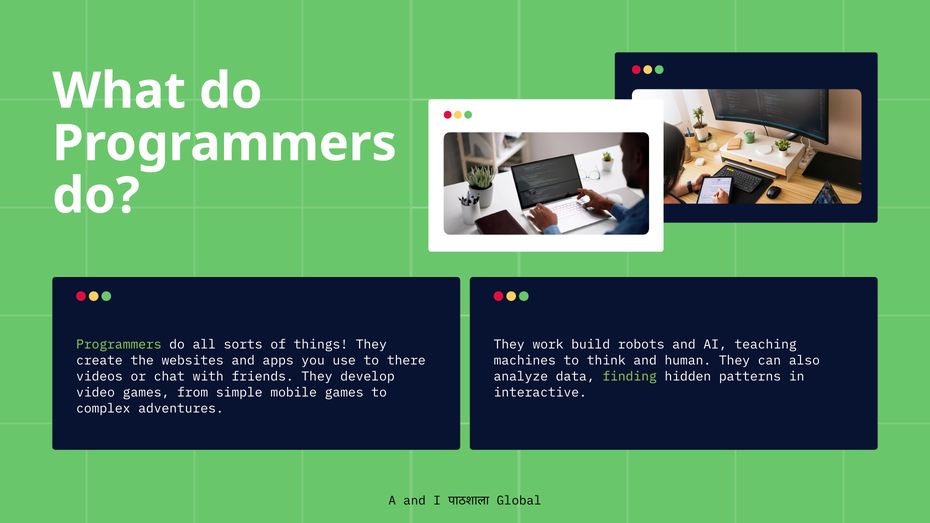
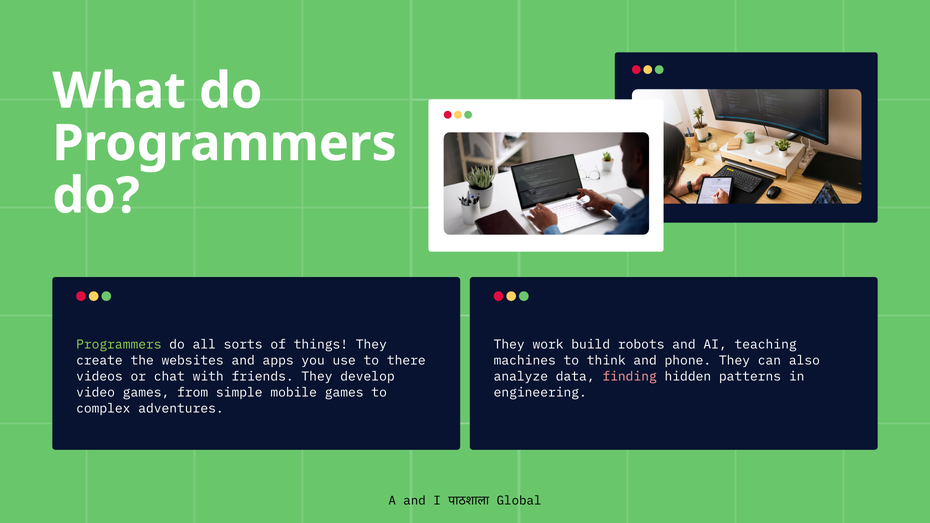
human: human -> phone (688, 361)
finding colour: light green -> pink (630, 377)
interactive: interactive -> engineering (540, 393)
